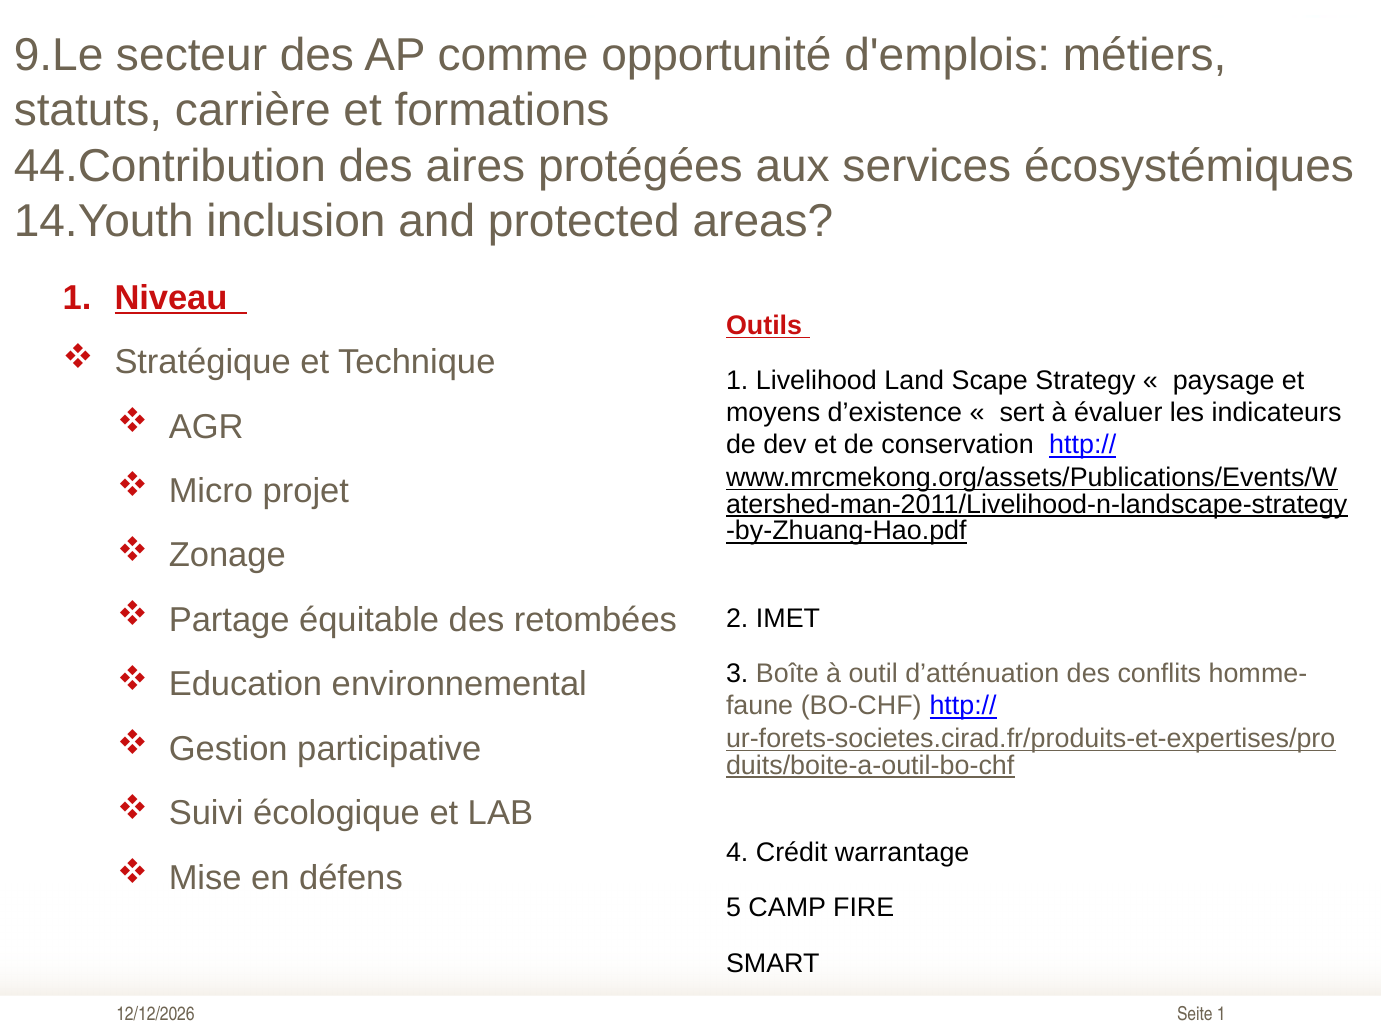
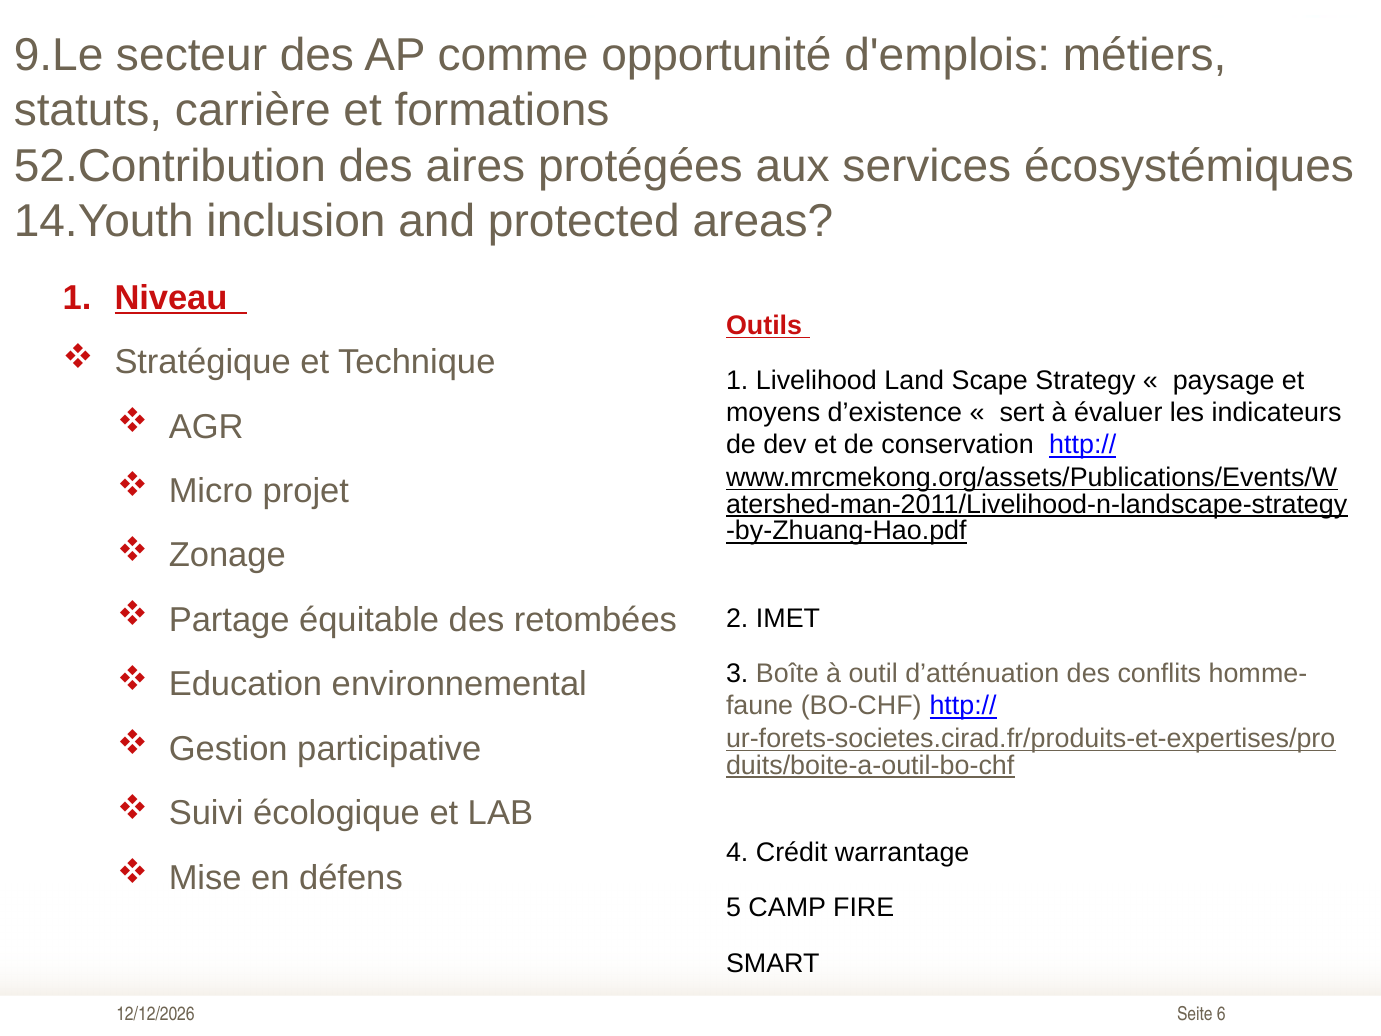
44.Contribution: 44.Contribution -> 52.Contribution (170, 166)
1: 1 -> 6 (1221, 1014)
